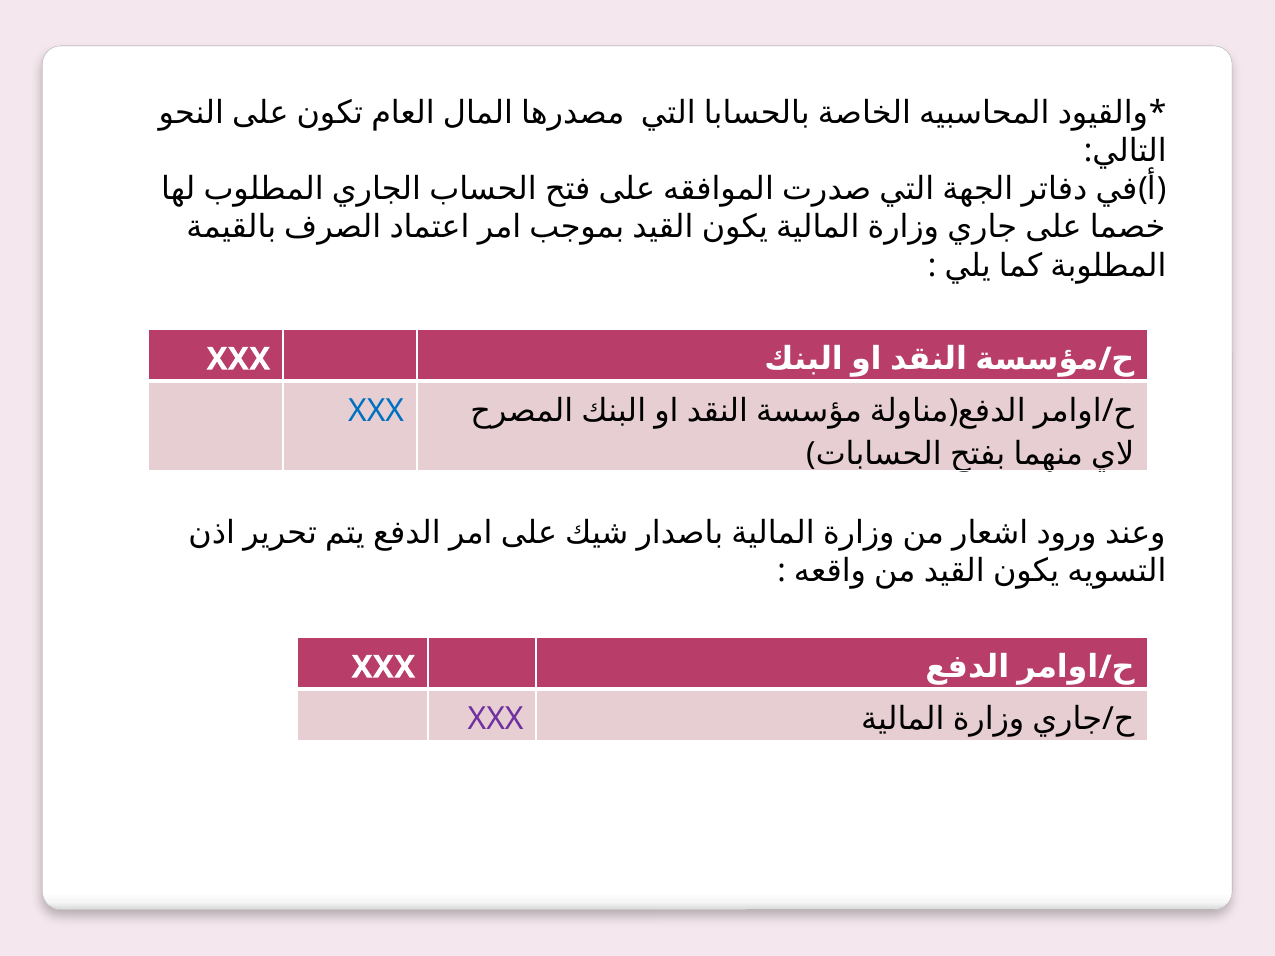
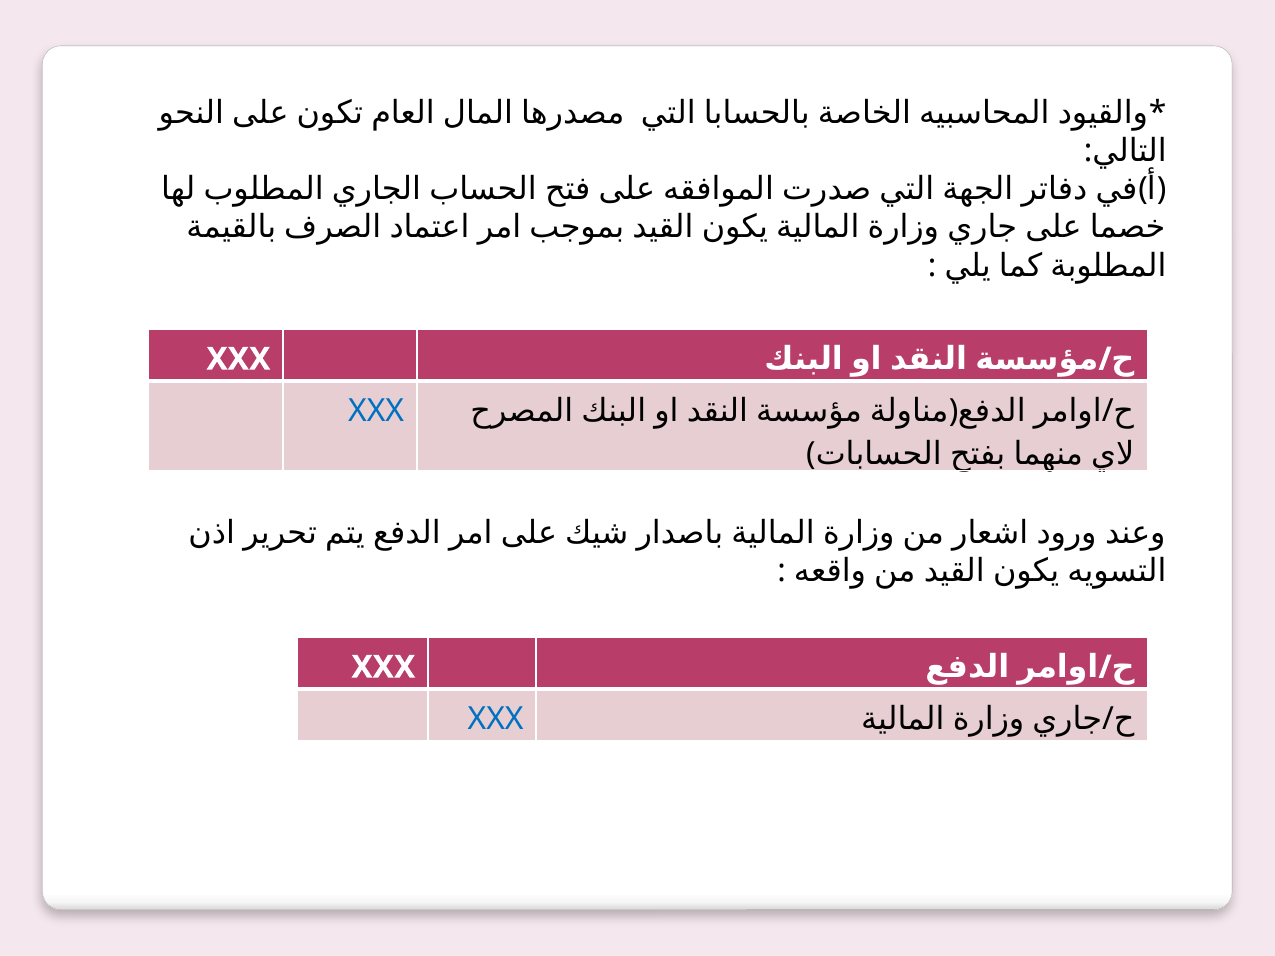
XXX colour: purple -> blue (496, 719)
